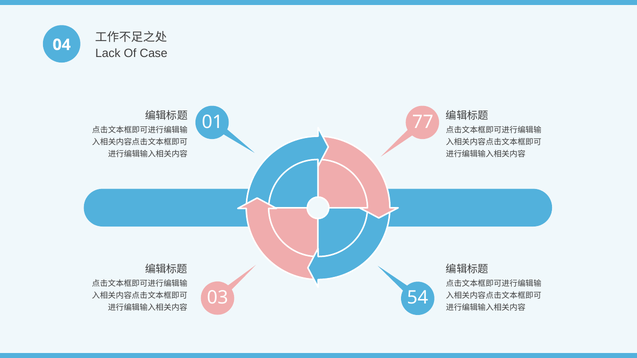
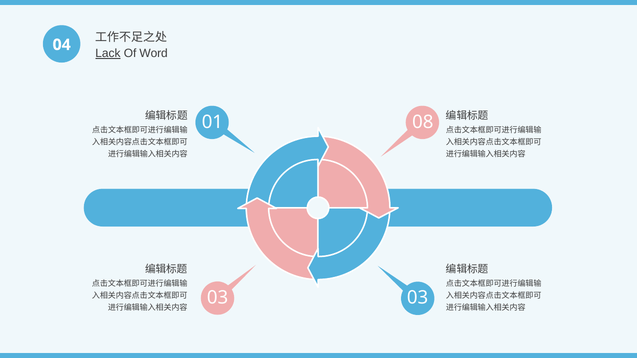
Lack underline: none -> present (108, 54)
Case: Case -> Word (154, 54)
77: 77 -> 08 (423, 122)
03 54: 54 -> 03 (418, 298)
